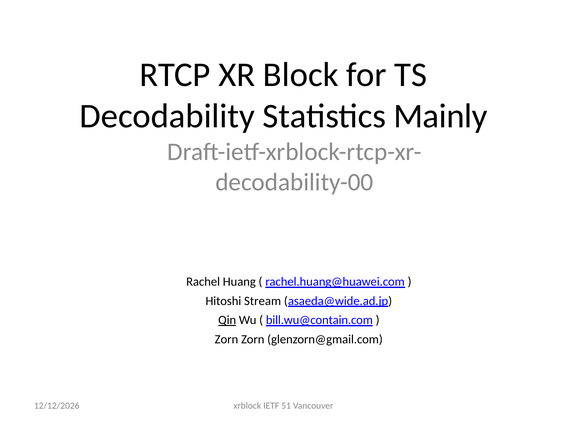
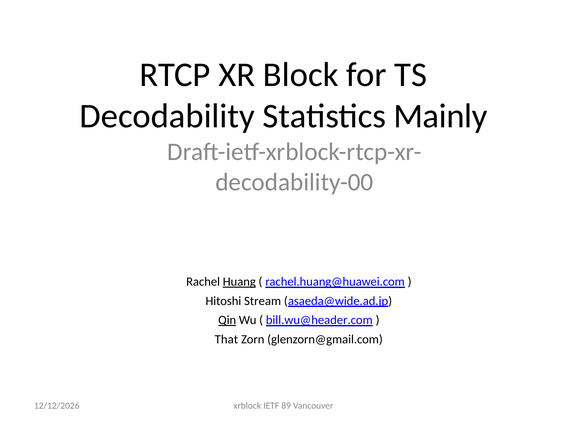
Huang underline: none -> present (239, 282)
bill.wu@contain.com: bill.wu@contain.com -> bill.wu@header.com (319, 320)
Zorn: Zorn -> That (226, 339)
51: 51 -> 89 (286, 406)
